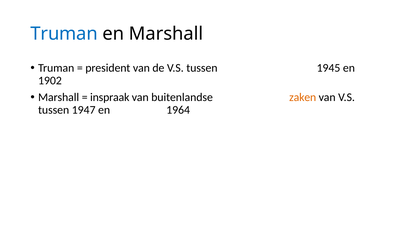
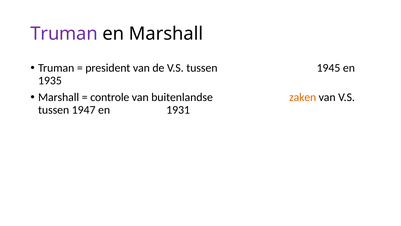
Truman colour: blue -> purple (64, 34)
1902: 1902 -> 1935 (50, 80)
inspraak: inspraak -> controle (110, 97)
1964: 1964 -> 1931 (178, 110)
